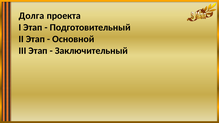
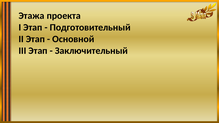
Долга: Долга -> Этажа (31, 16)
